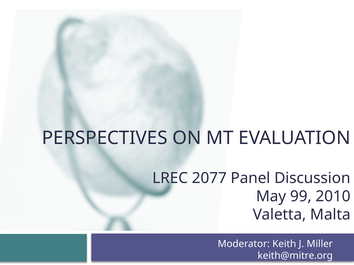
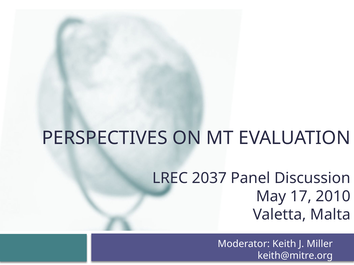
2077: 2077 -> 2037 (209, 178)
99: 99 -> 17 (301, 197)
